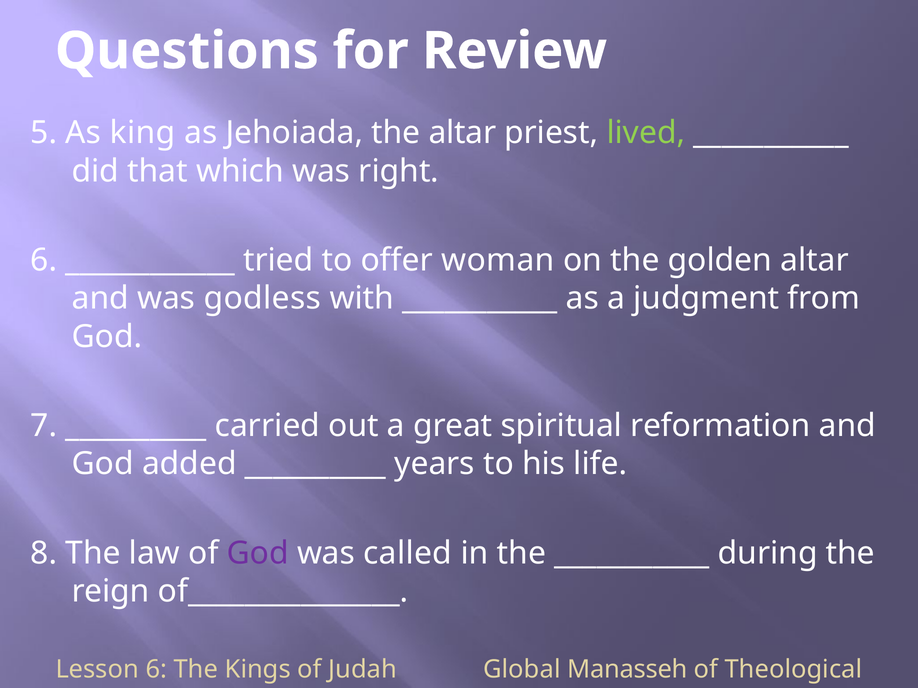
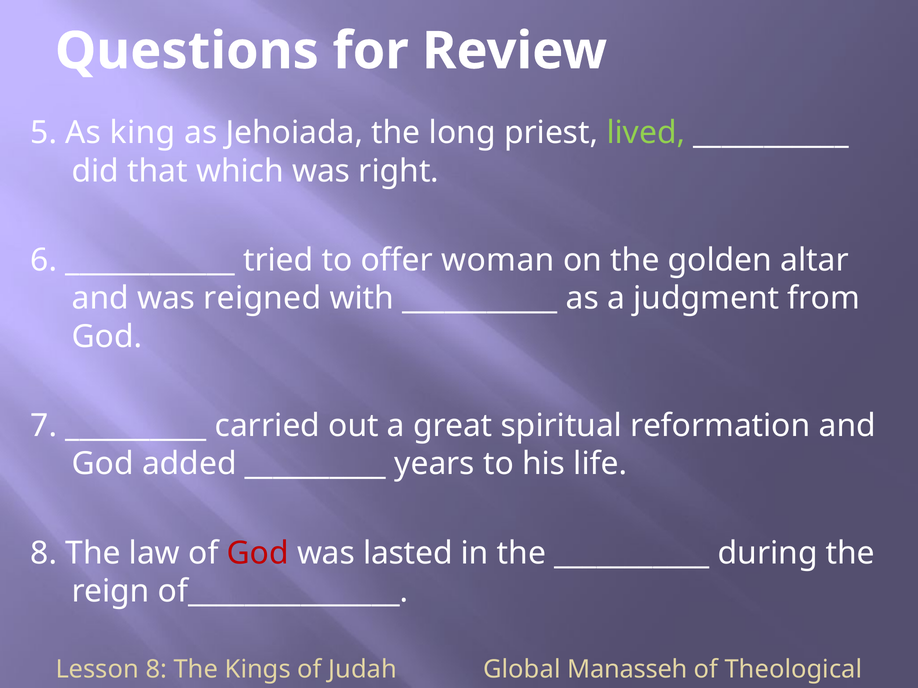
the altar: altar -> long (462, 133)
godless: godless -> reigned (262, 299)
God colour: purple -> red (258, 554)
called: called -> lasted (408, 554)
Lesson 6: 6 -> 8 (156, 670)
